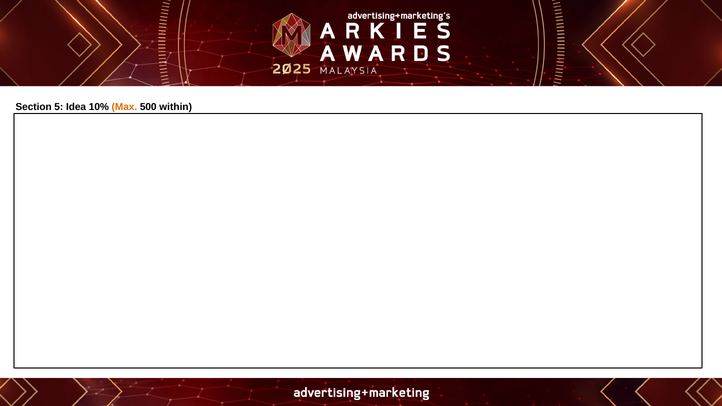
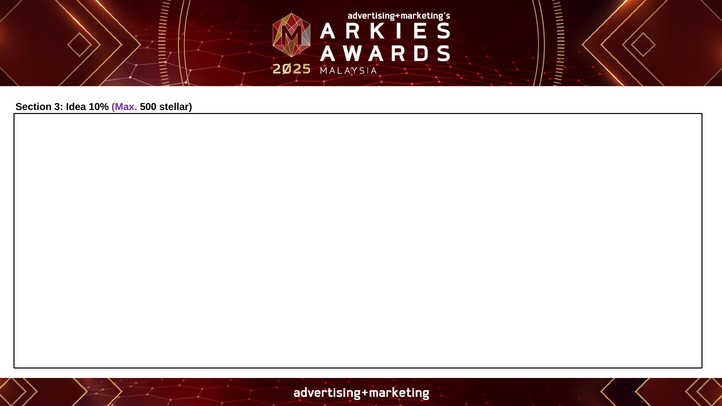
5: 5 -> 3 (59, 107)
Max colour: orange -> purple (124, 107)
within: within -> stellar (176, 107)
